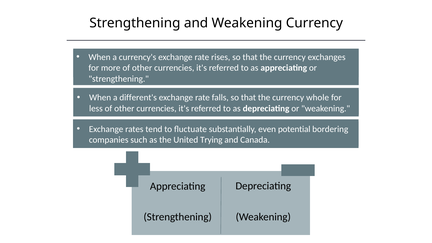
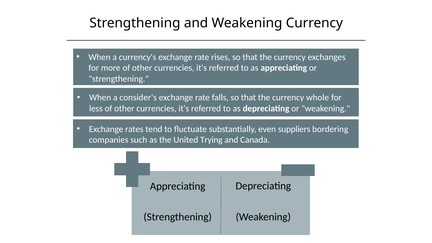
different's: different's -> consider's (138, 98)
potential: potential -> suppliers (294, 129)
